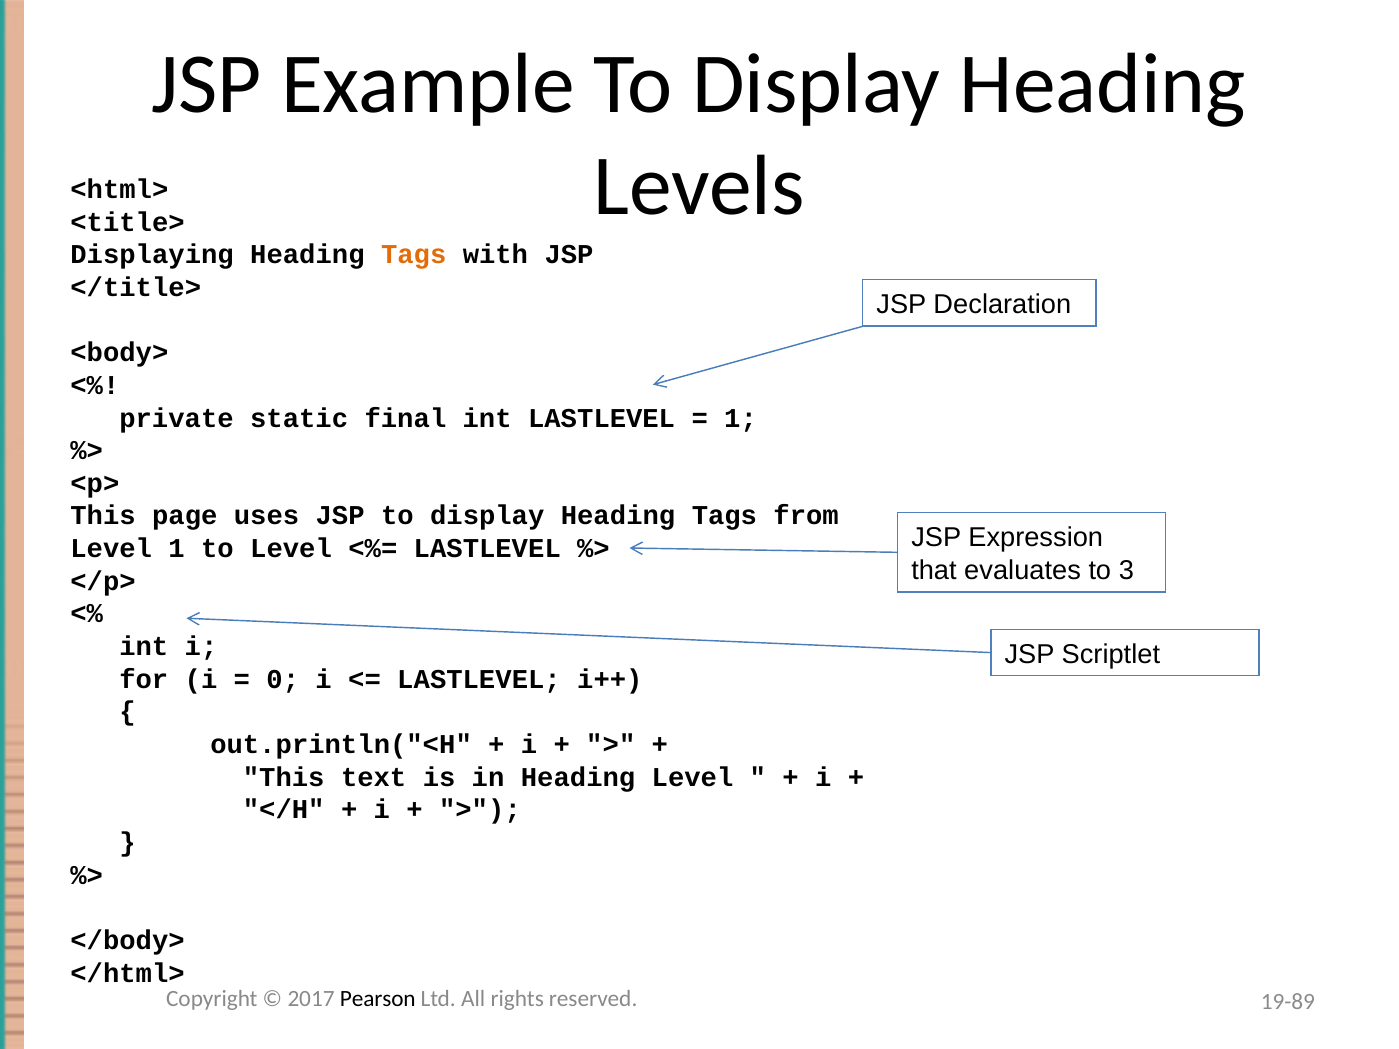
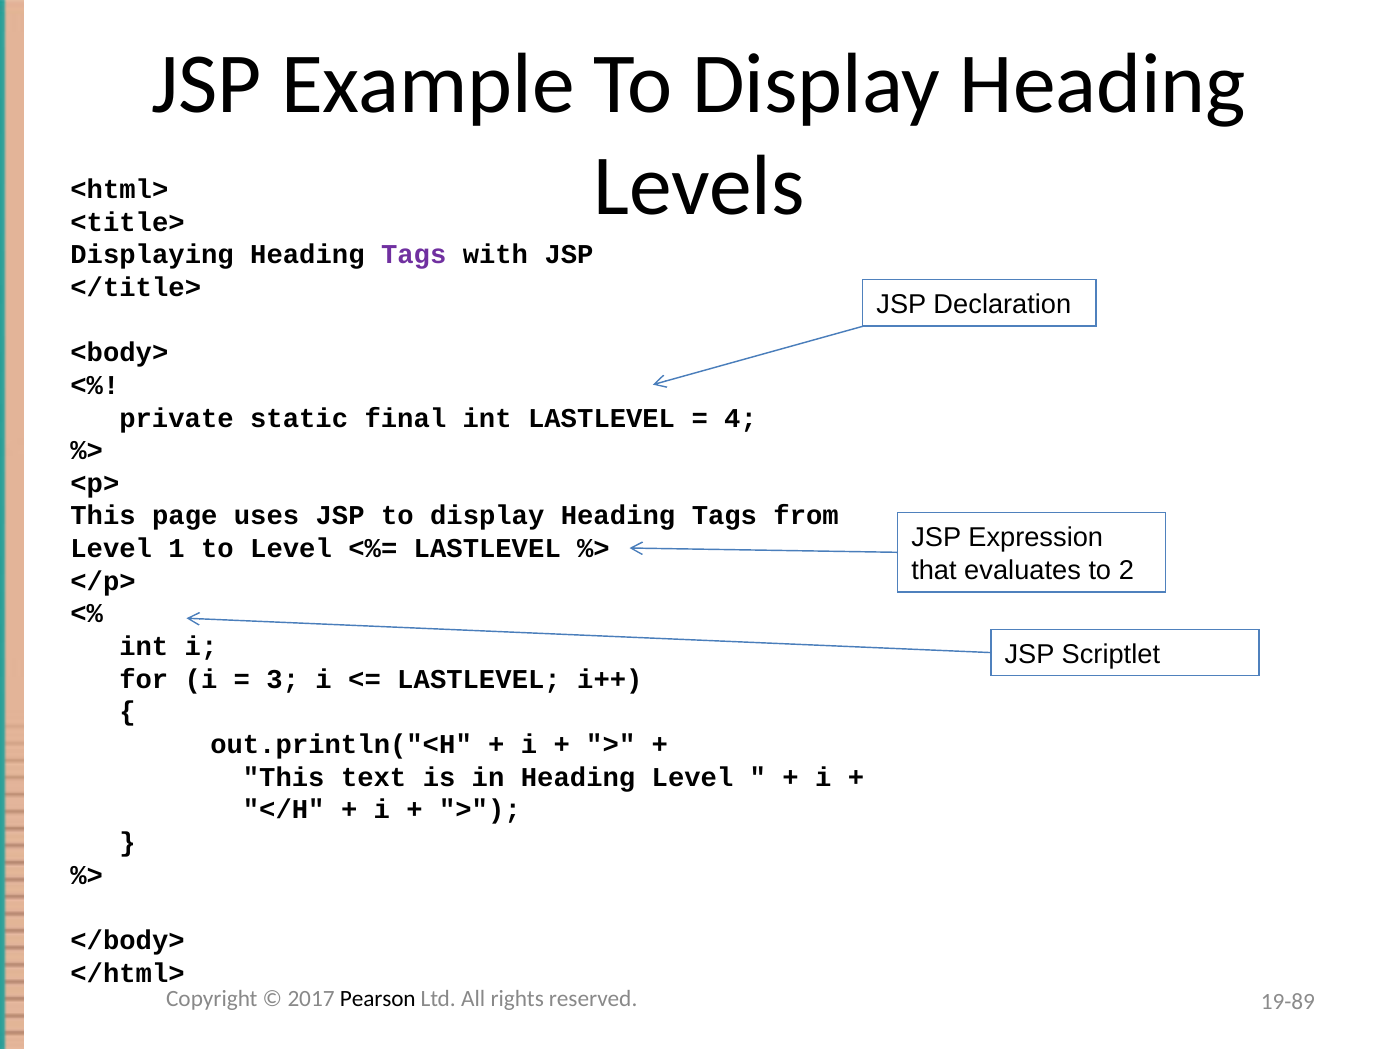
Tags colour: orange -> purple (414, 255)
1: 1 -> 4 (741, 418)
3: 3 -> 2 (1126, 571)
0: 0 -> 3 (283, 679)
